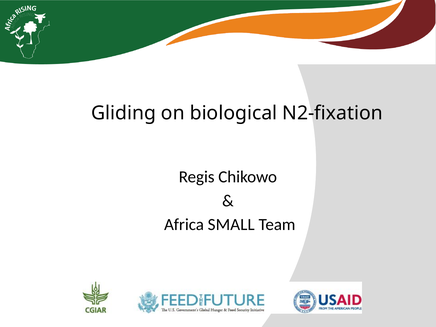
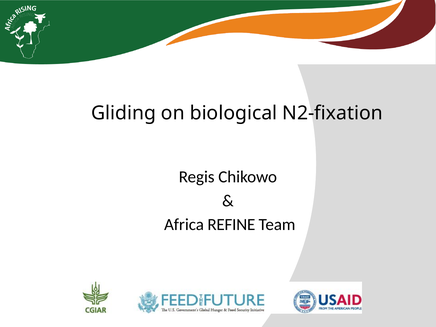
SMALL: SMALL -> REFINE (231, 225)
